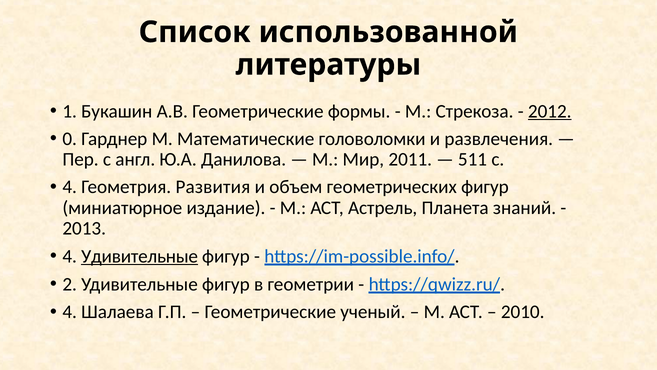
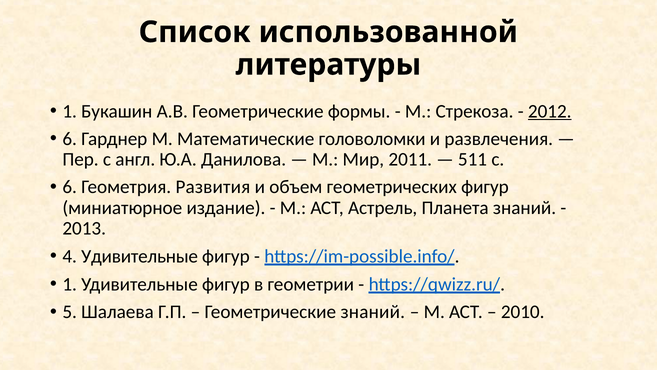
0: 0 -> 6 (70, 139)
4: 4 -> 6 (70, 187)
Удивительные underline: present -> none (140, 256)
2: 2 -> 1 (70, 284)
4: 4 -> 5 (70, 312)
Геометрические ученый: ученый -> знаний (373, 312)
